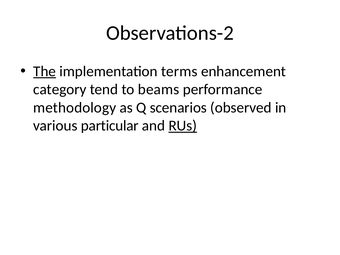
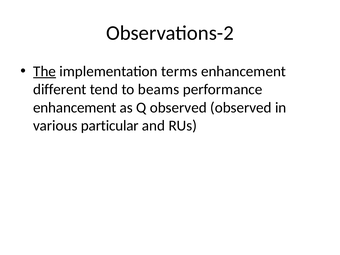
category: category -> different (60, 89)
methodology: methodology -> enhancement (75, 108)
Q scenarios: scenarios -> observed (178, 108)
RUs underline: present -> none (183, 126)
